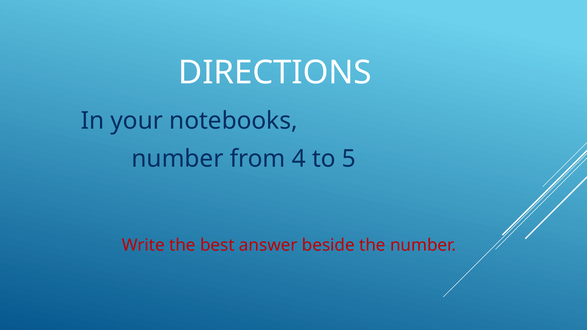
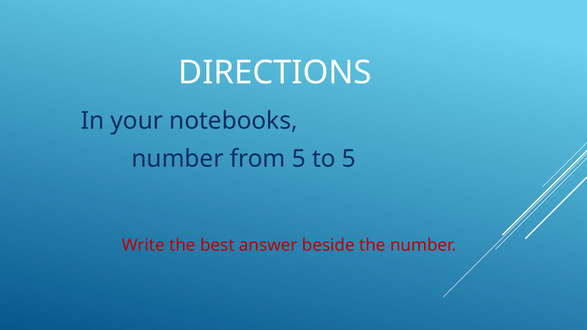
from 4: 4 -> 5 (299, 159)
